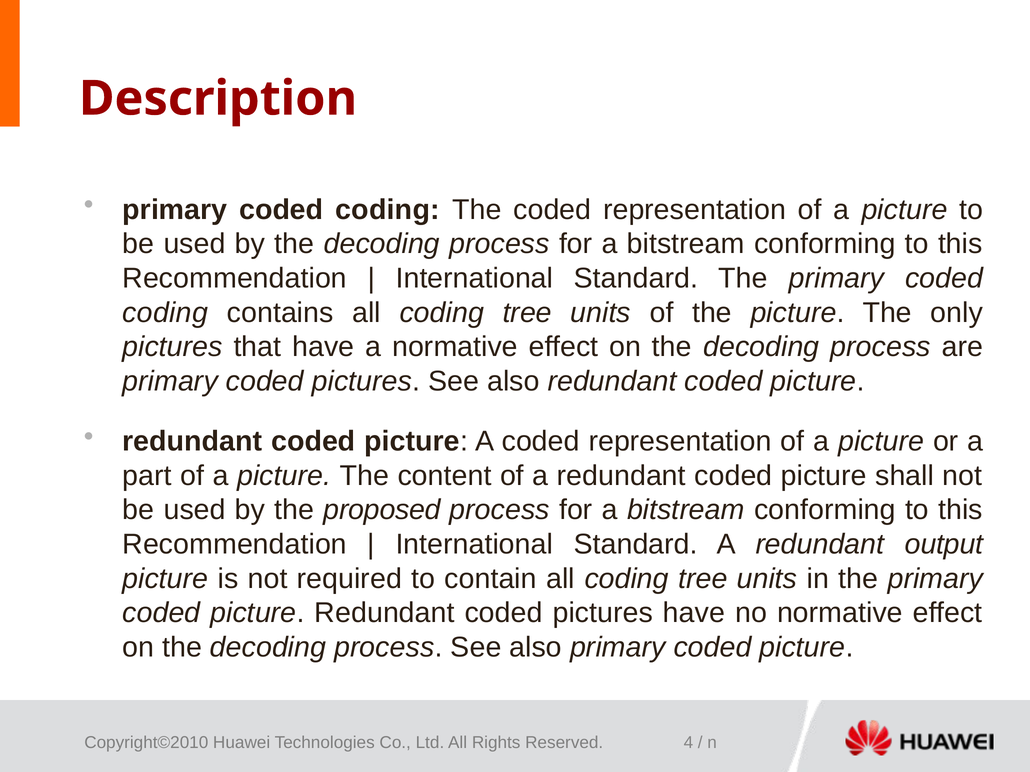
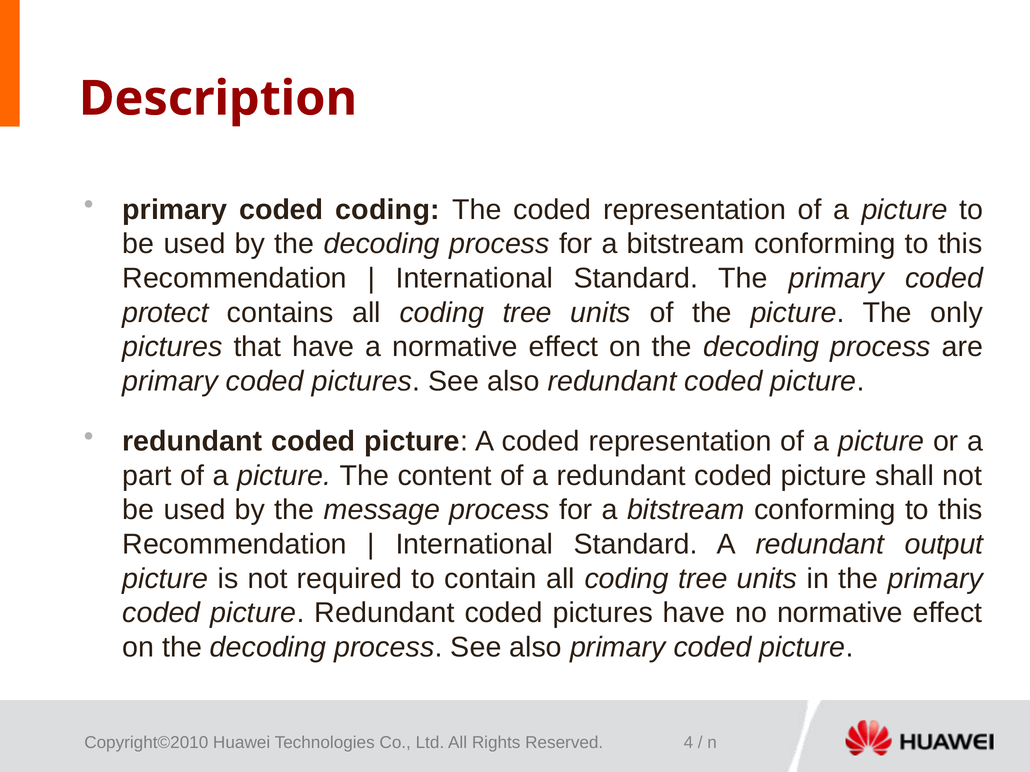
coding: coding -> protect (165, 313)
proposed: proposed -> message (382, 510)
